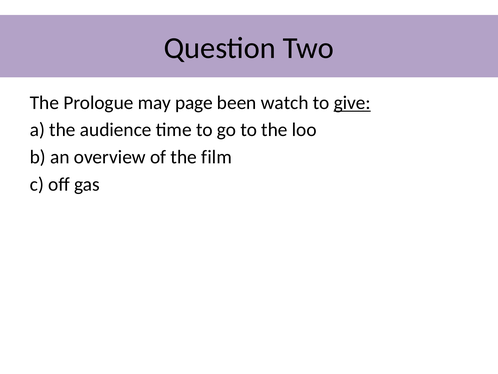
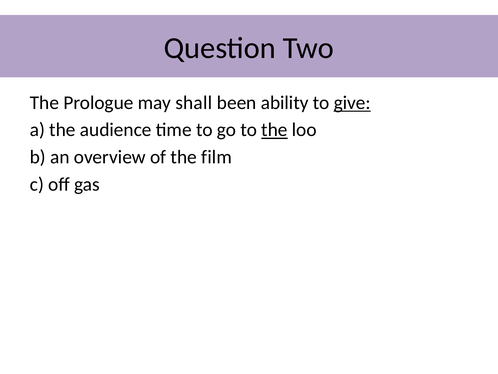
page: page -> shall (194, 103)
watch: watch -> ability (285, 103)
the underline: none -> present (274, 130)
